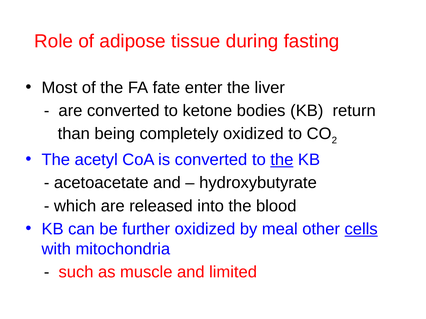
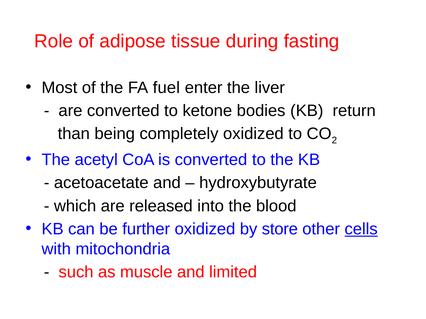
fate: fate -> fuel (166, 88)
the underline: present -> none (282, 160)
meal: meal -> store (280, 229)
